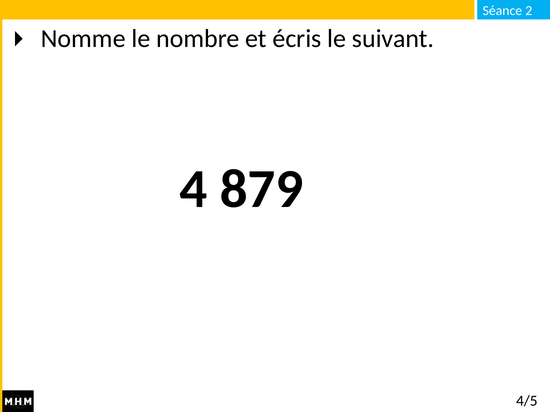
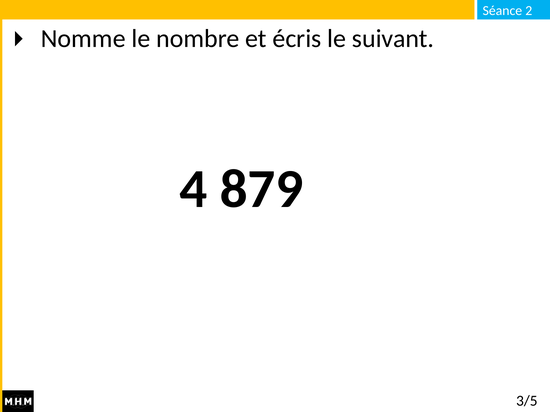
4/5: 4/5 -> 3/5 (527, 401)
